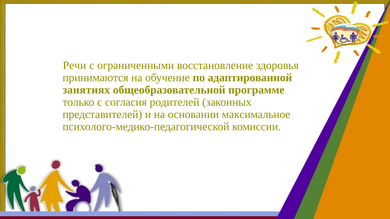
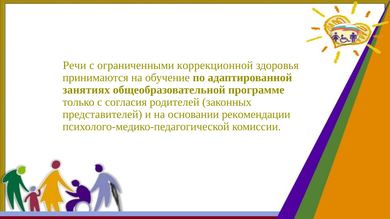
восстановление: восстановление -> коррекционной (215, 65)
максимальное: максимальное -> рекомендации (256, 114)
